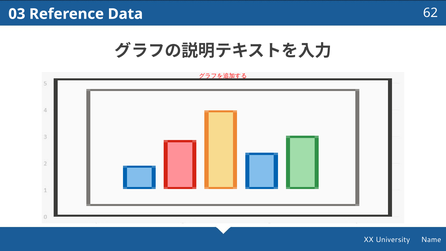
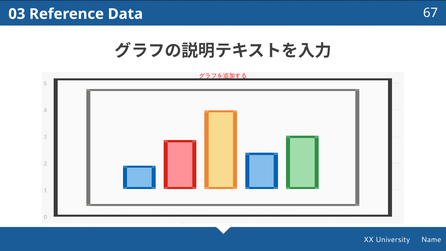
62: 62 -> 67 (430, 13)
